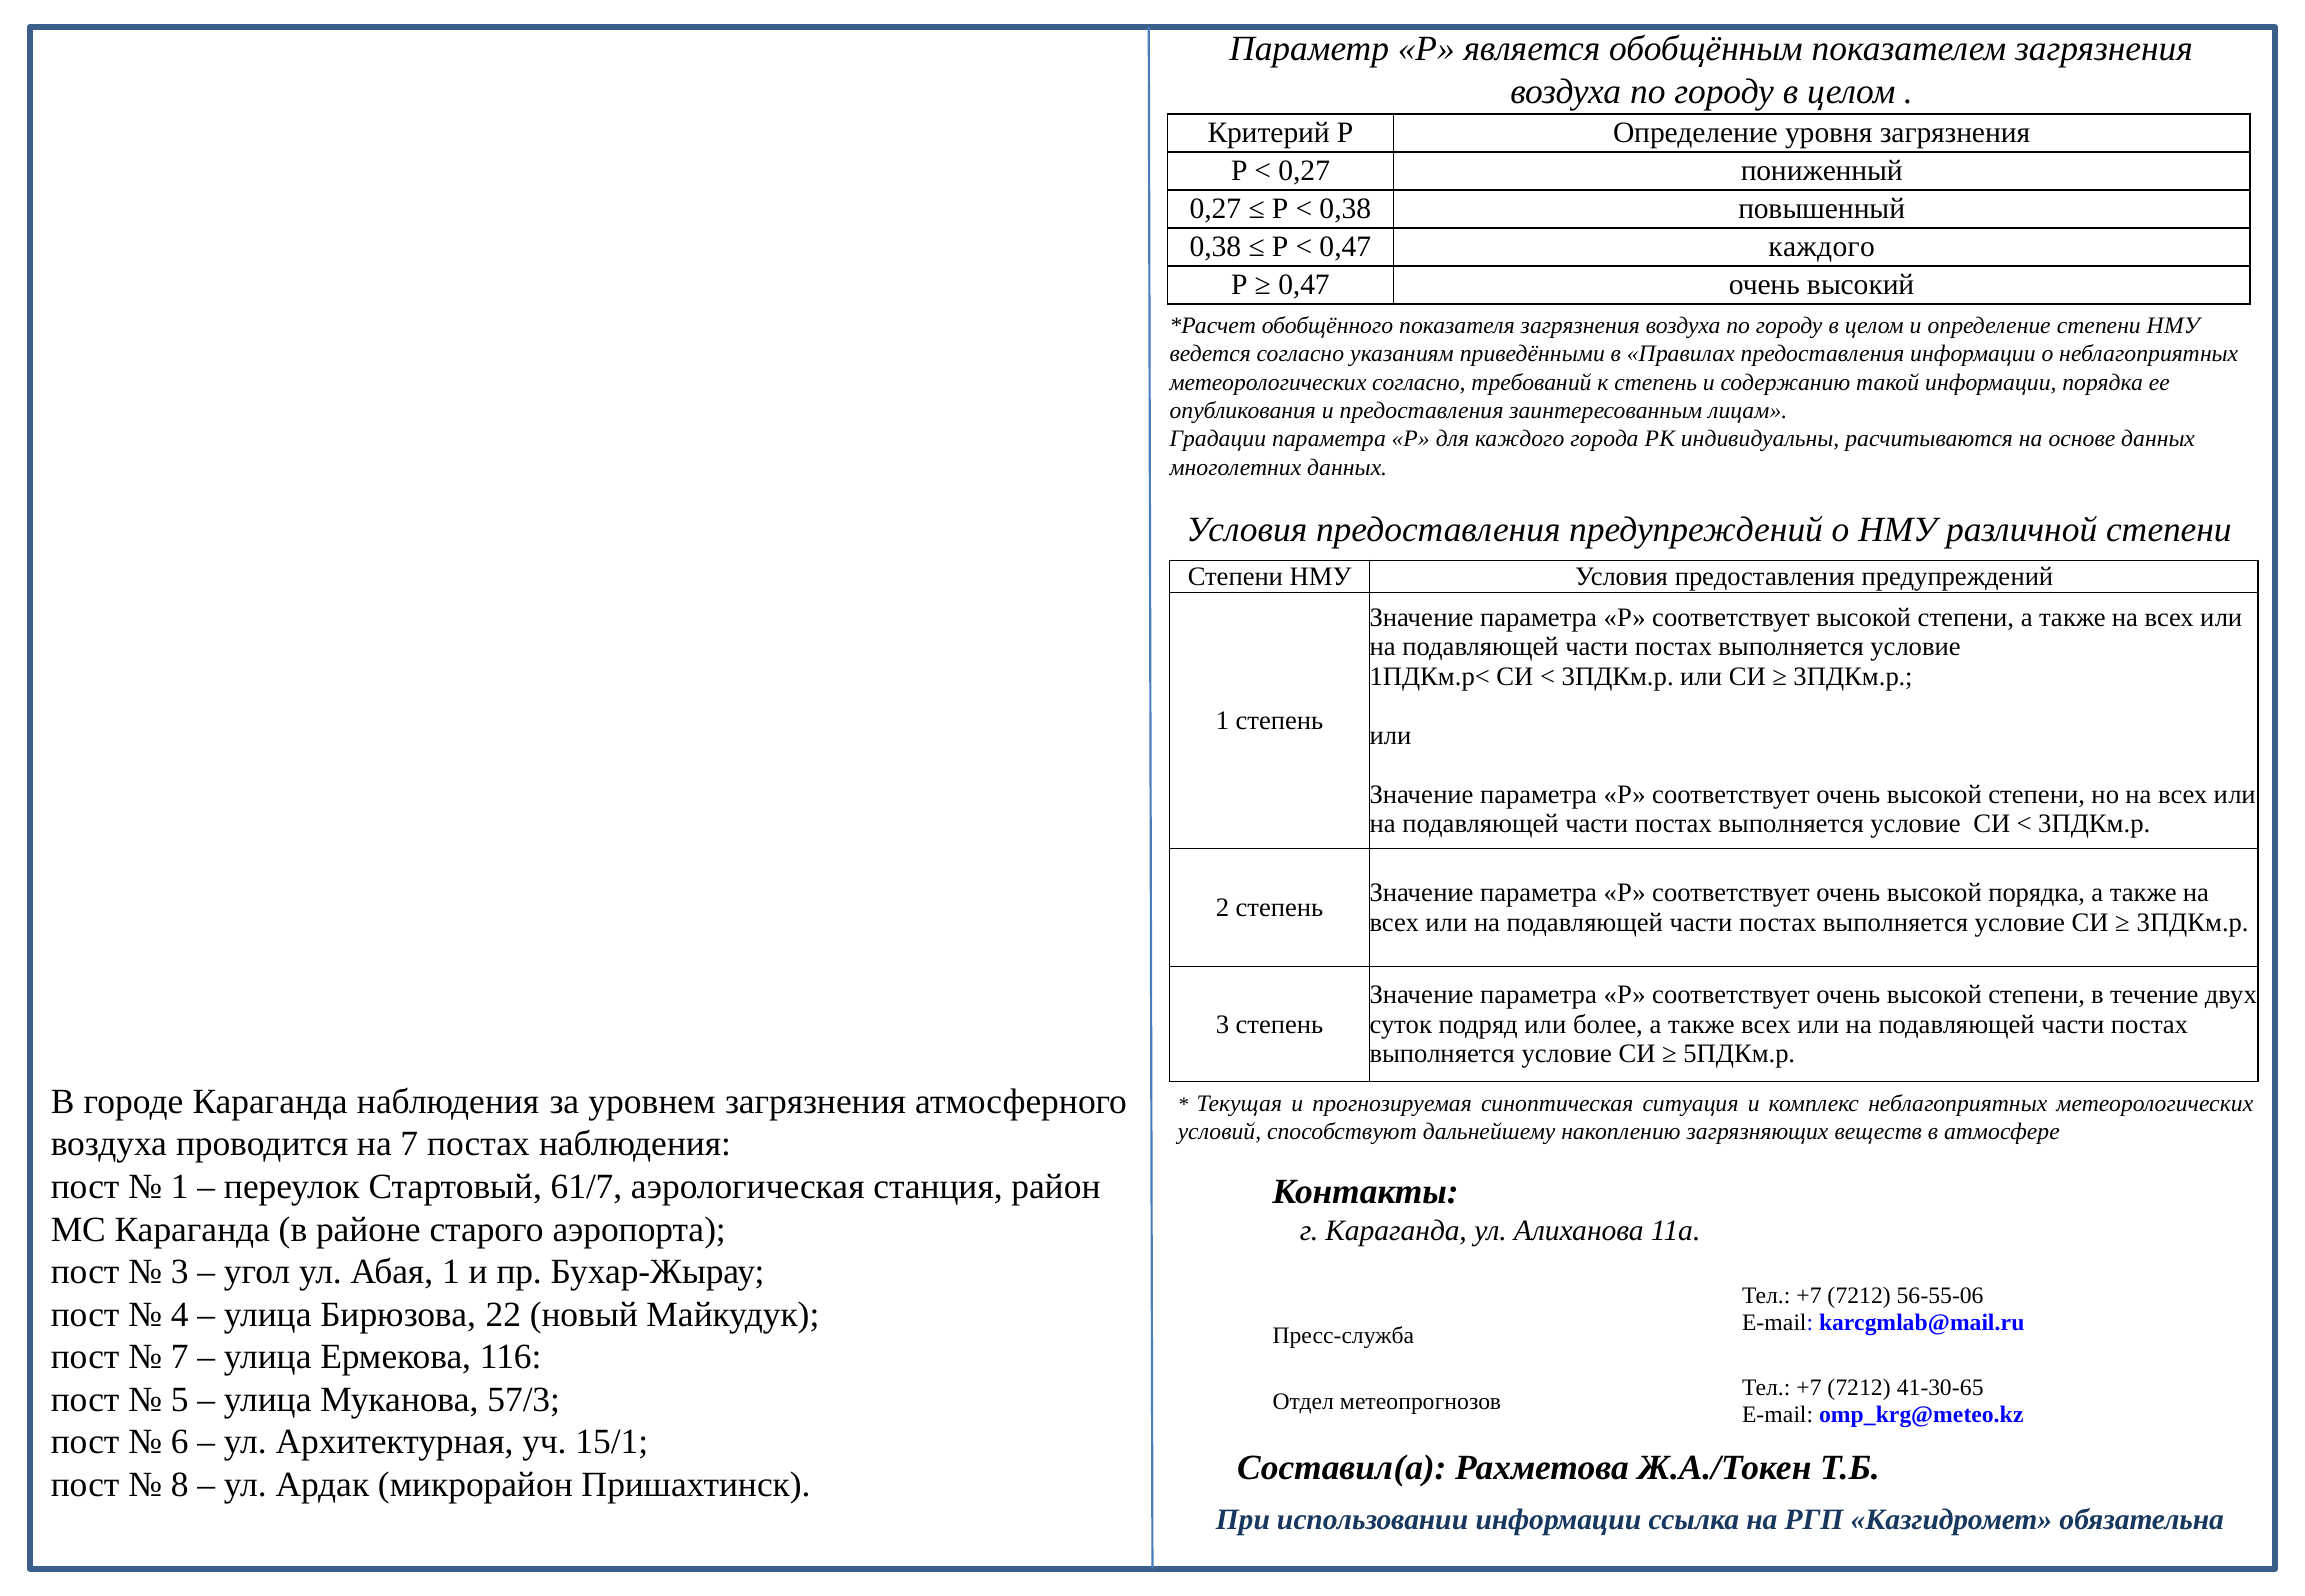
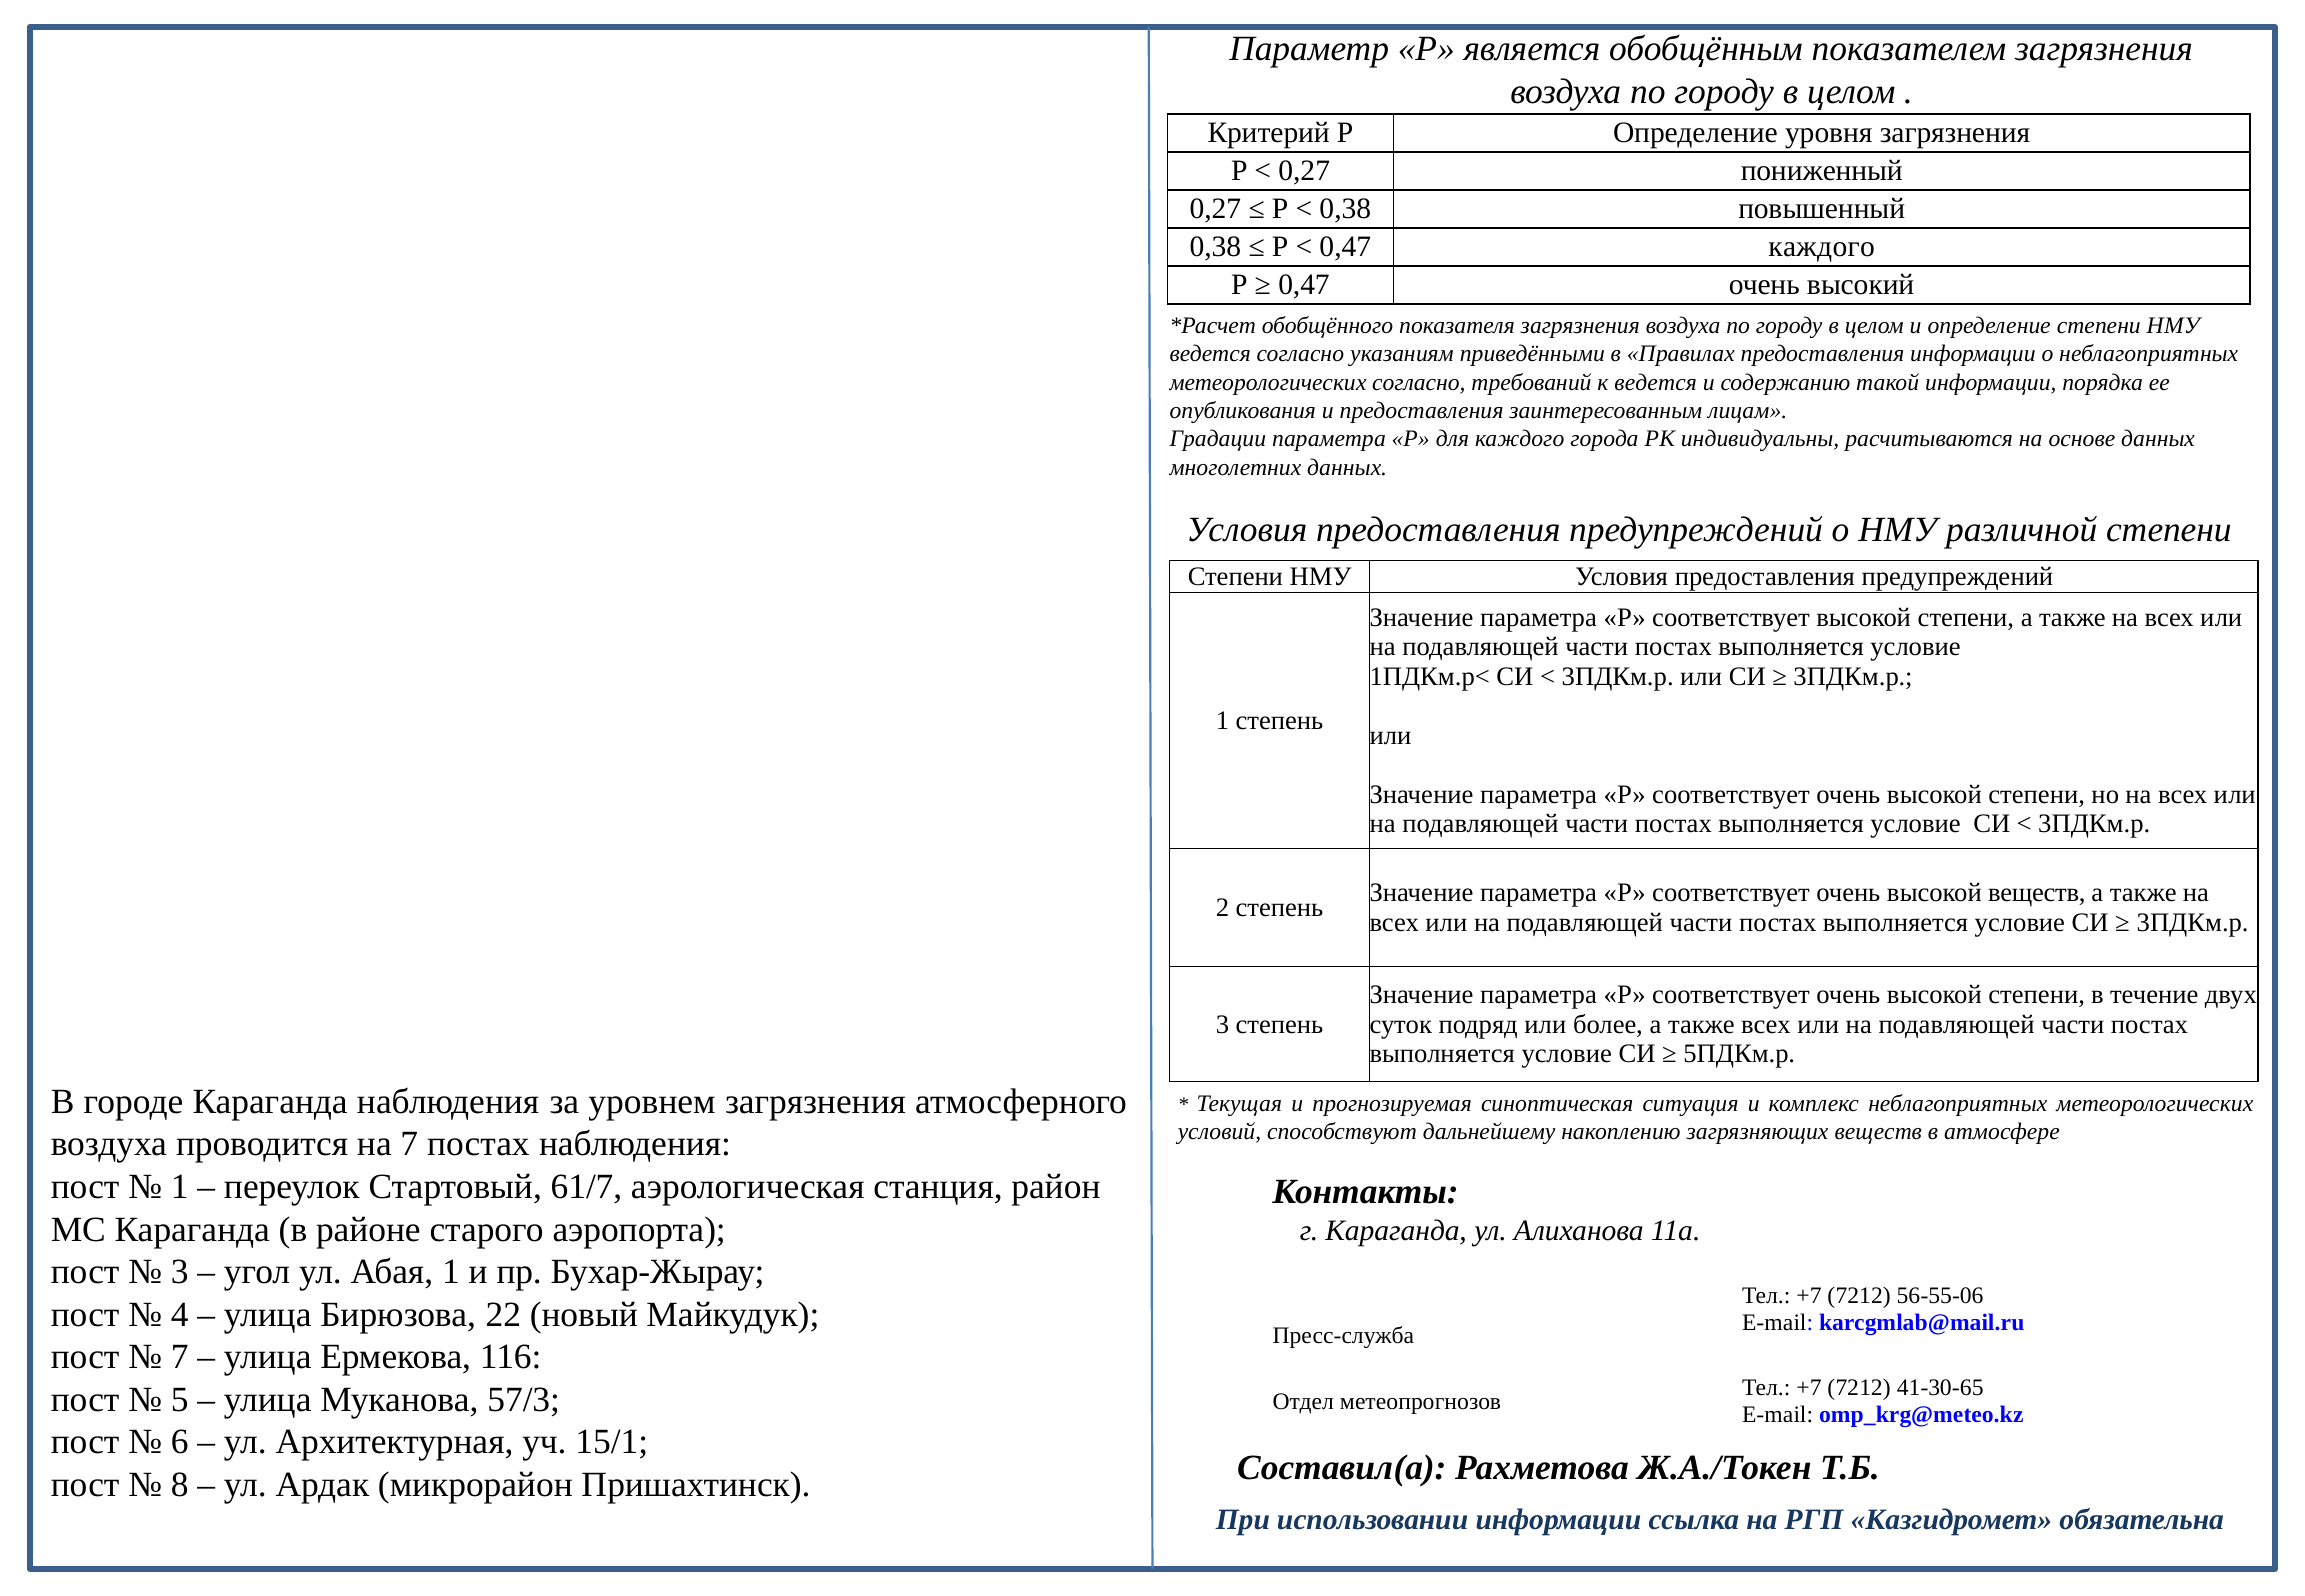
к степень: степень -> ведется (1656, 382)
высокой порядка: порядка -> веществ (2037, 893)
